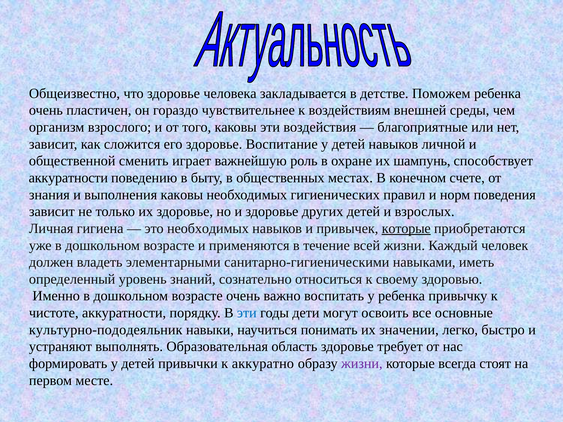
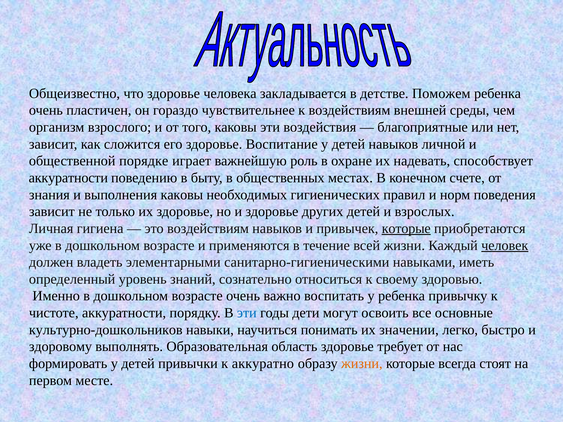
сменить: сменить -> порядке (144, 161)
шампунь: шампунь -> надевать (422, 161)
это необходимых: необходимых -> воздействиям (208, 229)
человек underline: none -> present (505, 246)
культурно-пододеяльник: культурно-пододеяльник -> культурно-дошкольников (106, 330)
устраняют: устраняют -> здоровому (60, 347)
жизни colour: purple -> orange (362, 364)
